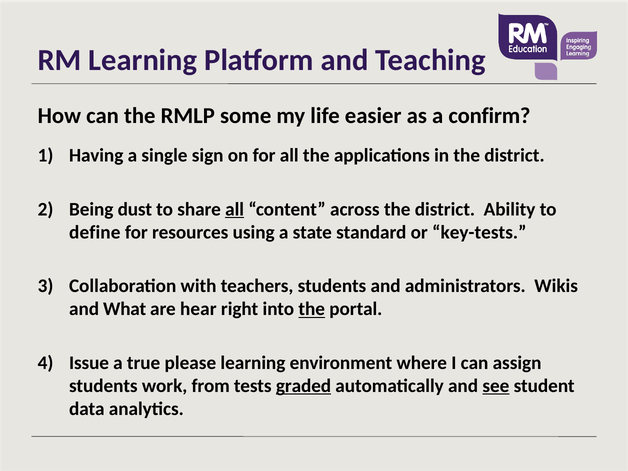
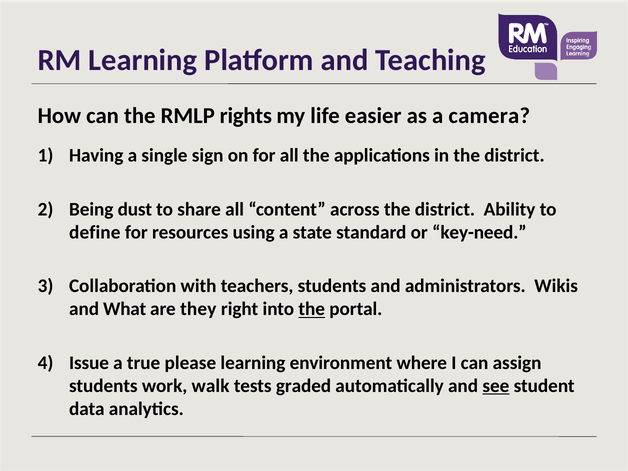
some: some -> rights (246, 116)
confirm: confirm -> camera (489, 116)
all underline: present -> none (235, 209)
key-tests: key-tests -> key-need (479, 232)
hear: hear -> they (198, 309)
from: from -> walk (211, 386)
graded underline: present -> none (304, 386)
